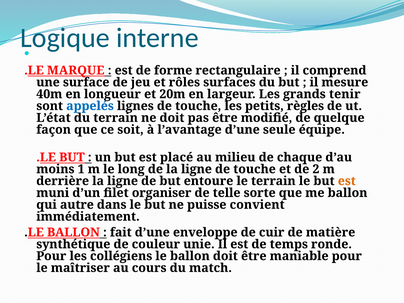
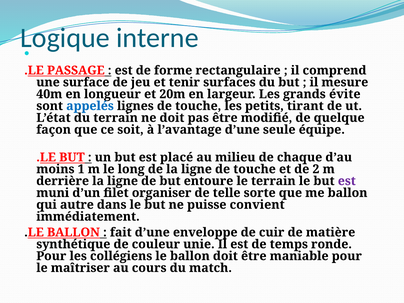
MARQUE: MARQUE -> PASSAGE (76, 70)
rôles: rôles -> tenir (184, 82)
tenir: tenir -> évite (345, 94)
règles: règles -> tirant (305, 106)
est colour: orange -> purple (347, 181)
